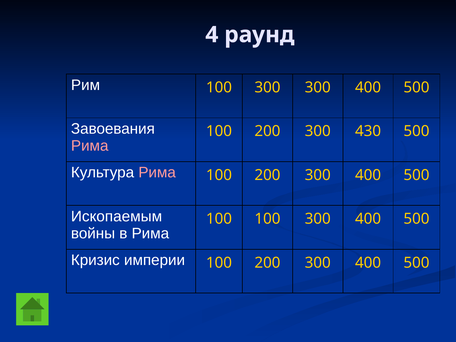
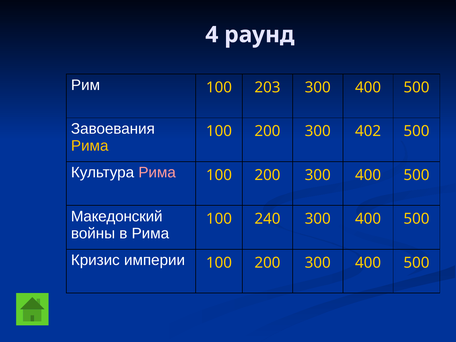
Рим 100 300: 300 -> 203 (267, 88)
430: 430 -> 402 (368, 131)
Рима colour: pink -> yellow (90, 146)
Ископаемым: Ископаемым -> Македонский (117, 216)
100 100: 100 -> 240 (267, 219)
